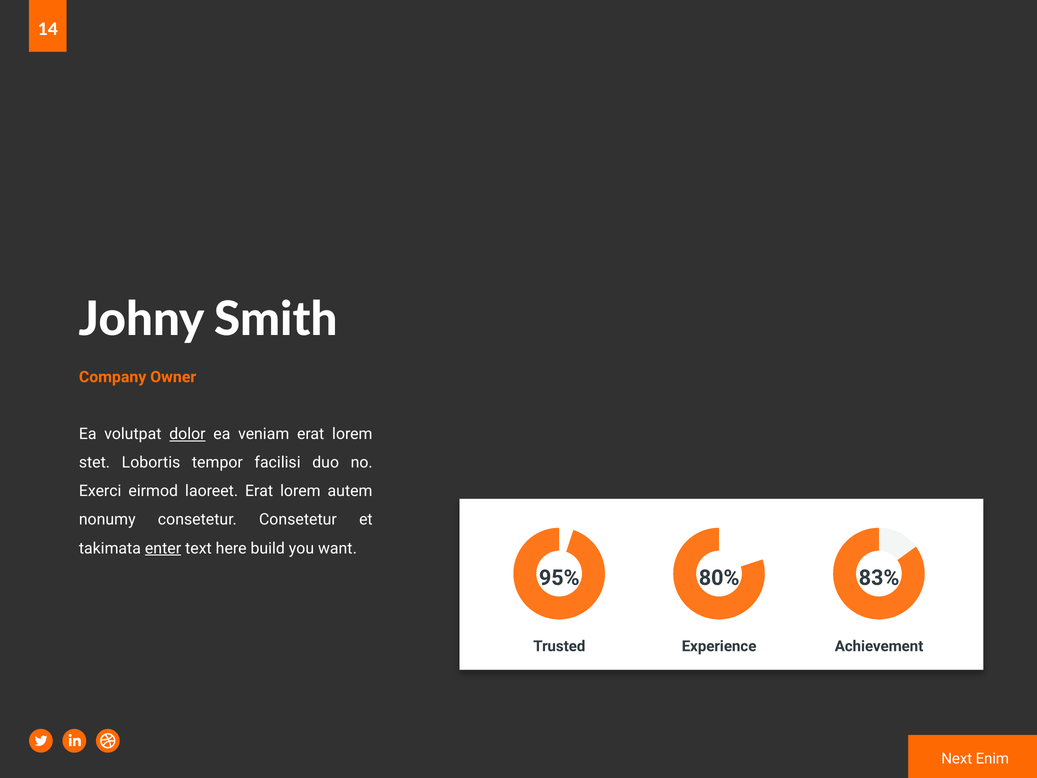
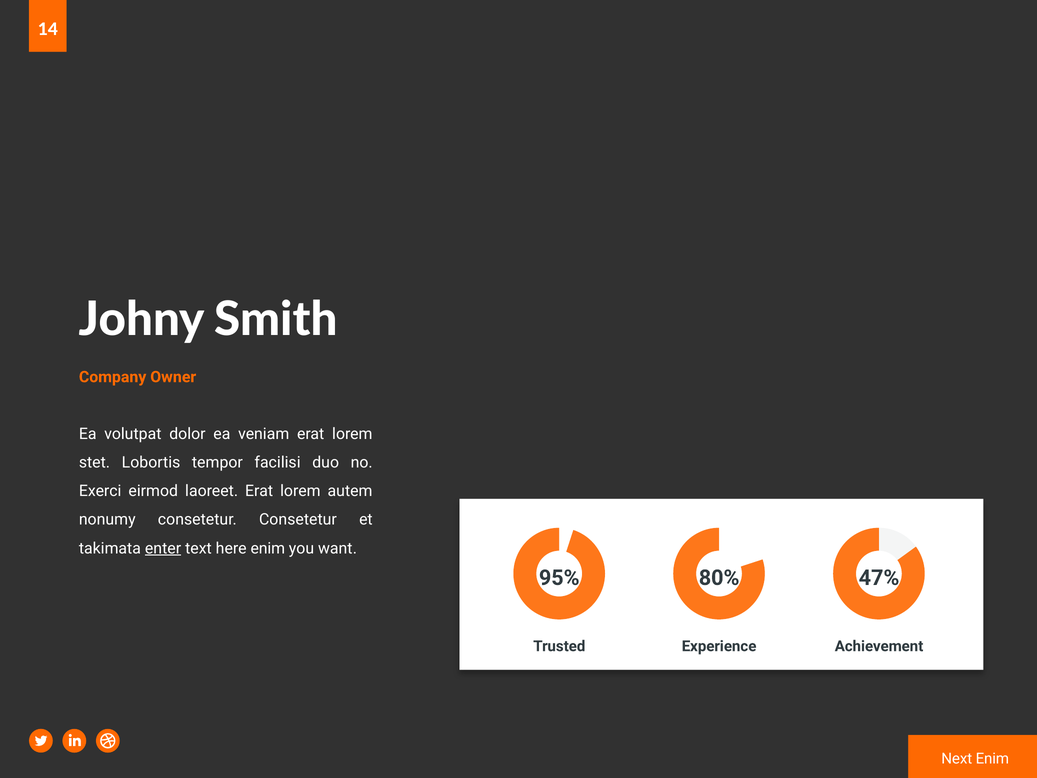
dolor underline: present -> none (187, 434)
here build: build -> enim (268, 548)
83%: 83% -> 47% (879, 578)
